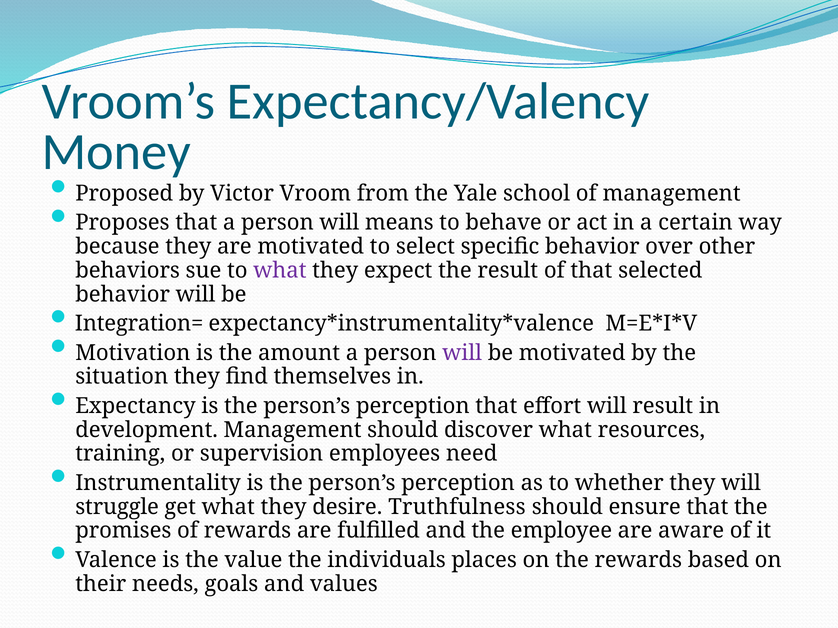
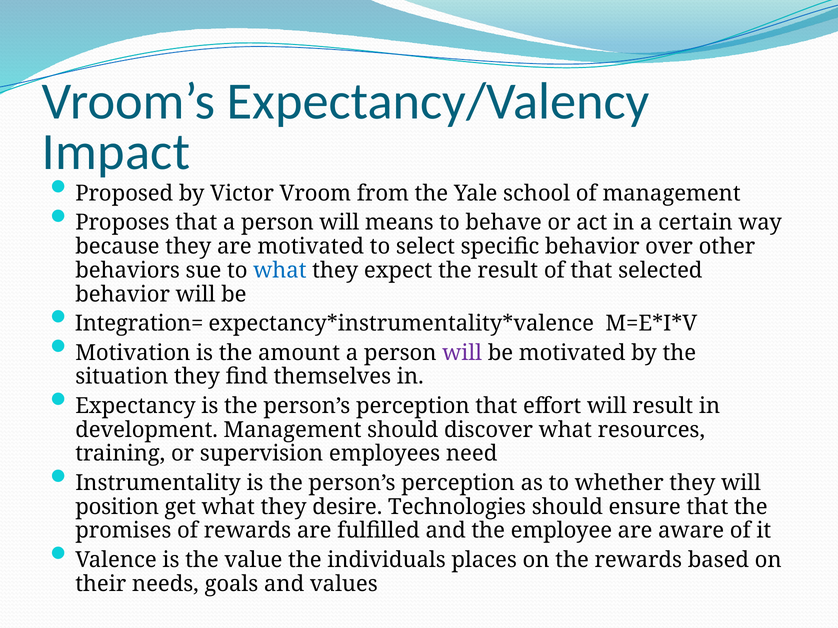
Money: Money -> Impact (116, 152)
what colour: purple -> blue (280, 271)
struggle: struggle -> position (117, 507)
Truthfulness: Truthfulness -> Technologies (457, 507)
